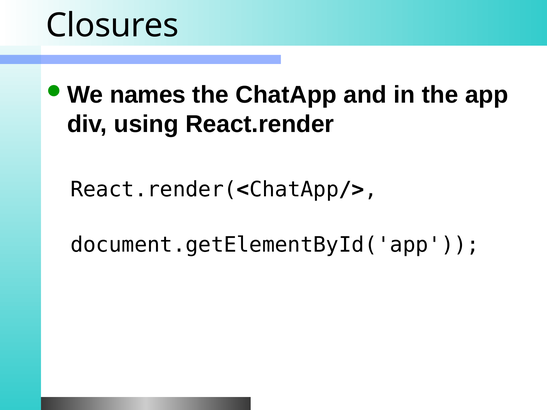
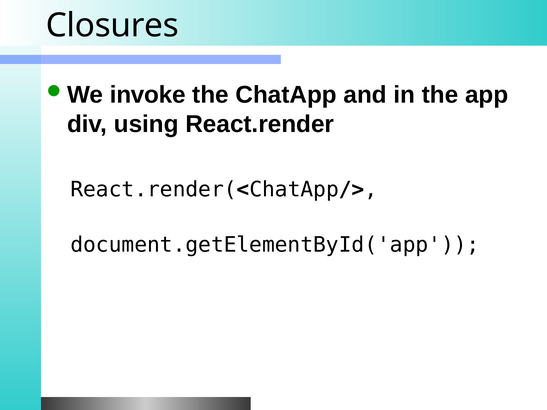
names: names -> invoke (148, 95)
